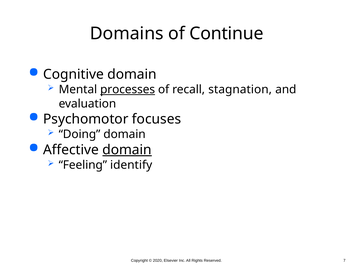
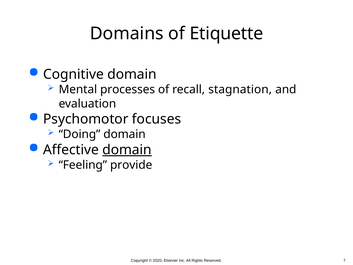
Continue: Continue -> Etiquette (226, 34)
processes underline: present -> none (128, 90)
identify: identify -> provide (131, 165)
